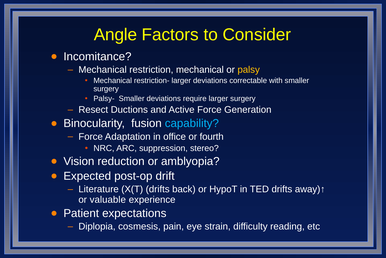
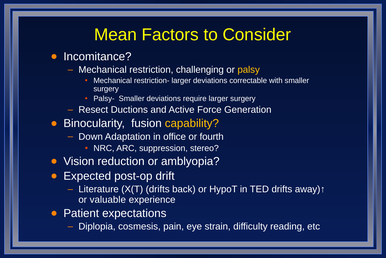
Angle: Angle -> Mean (115, 35)
restriction mechanical: mechanical -> challenging (200, 70)
capability colour: light blue -> yellow (192, 123)
Force: Force -> Down (91, 136)
